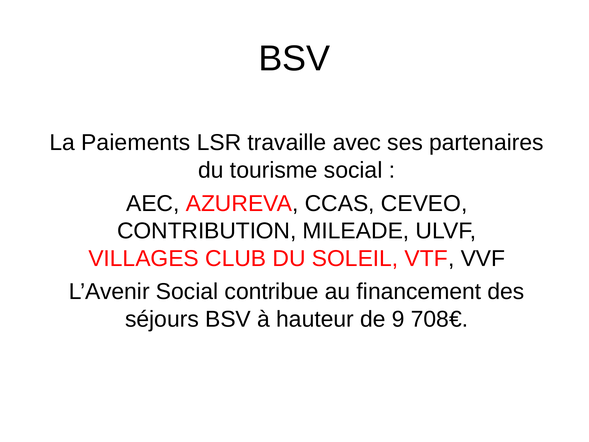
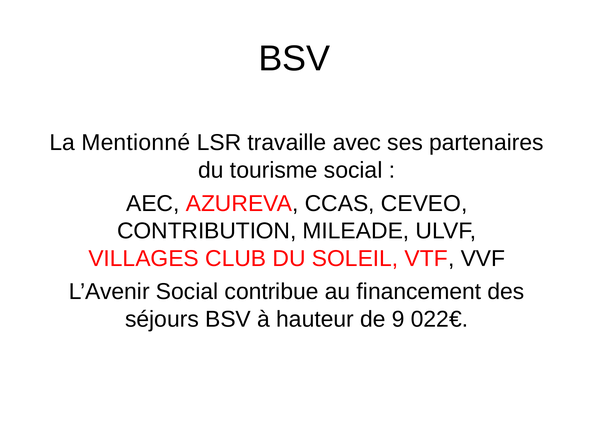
Paiements: Paiements -> Mentionné (136, 143)
708€: 708€ -> 022€ (439, 319)
